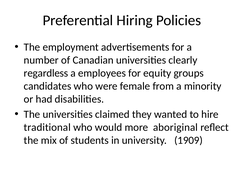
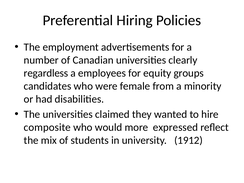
traditional: traditional -> composite (47, 127)
aboriginal: aboriginal -> expressed (175, 127)
1909: 1909 -> 1912 (188, 140)
